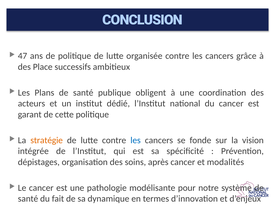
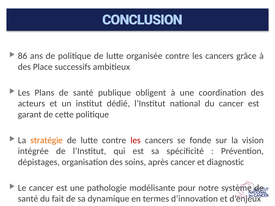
47: 47 -> 86 (23, 56)
les colour: blue -> red (136, 140)
modalités: modalités -> diagnostic (225, 162)
